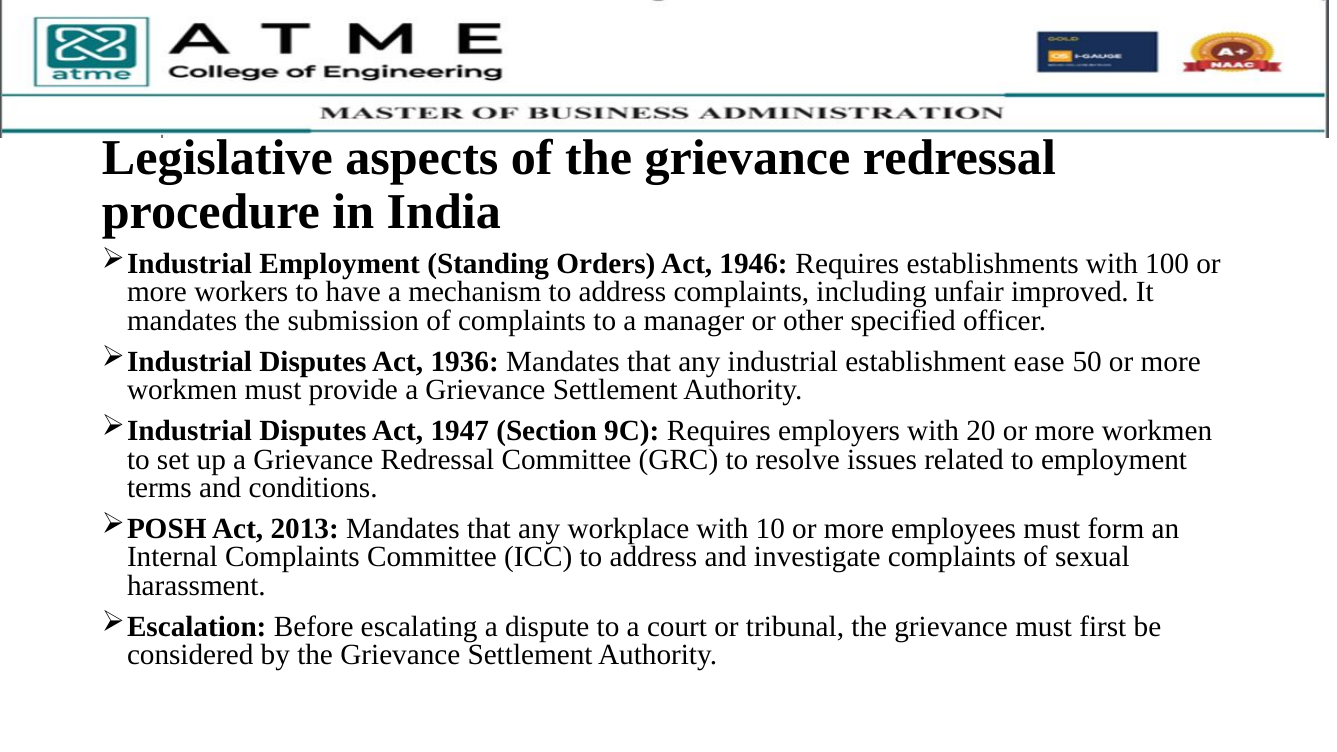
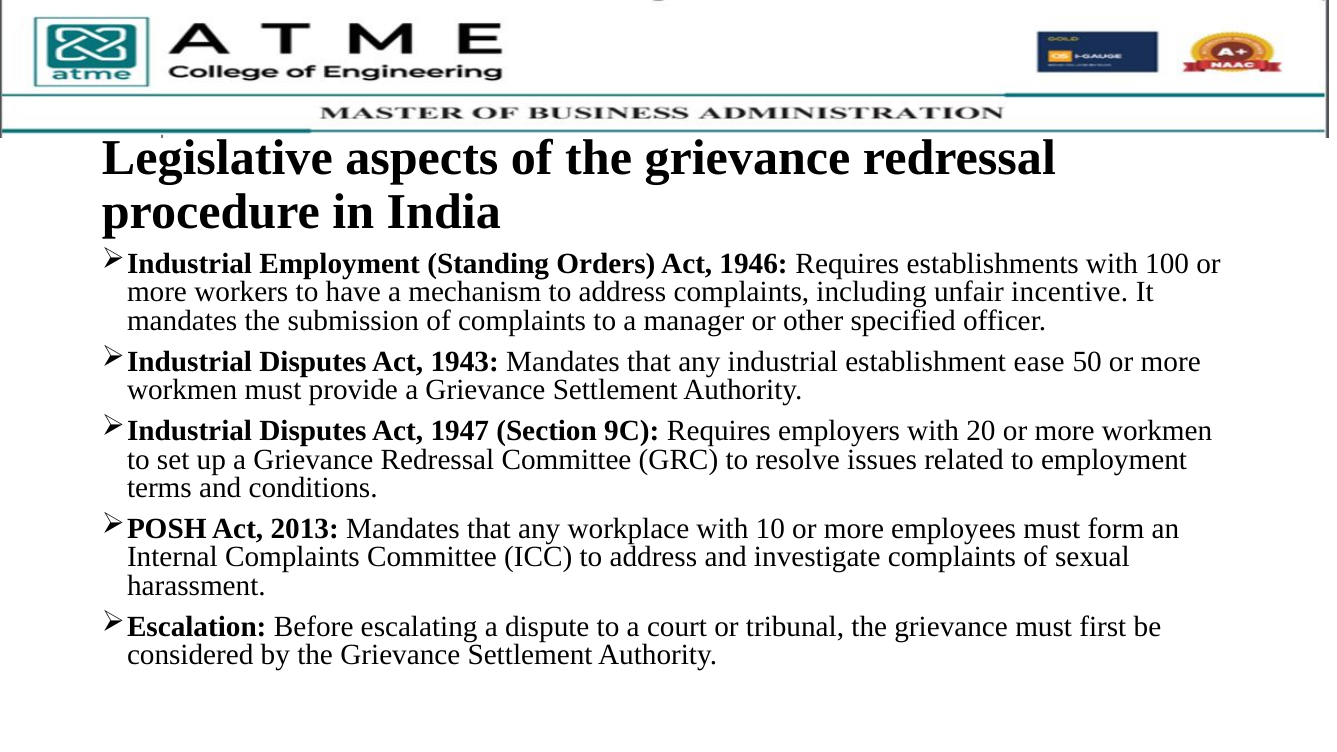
improved: improved -> incentive (1070, 292)
1936: 1936 -> 1943 (465, 362)
